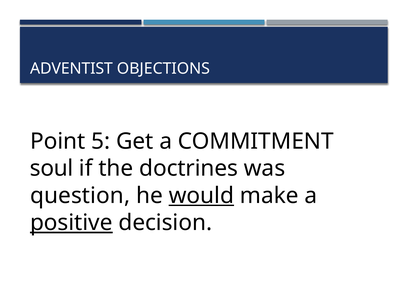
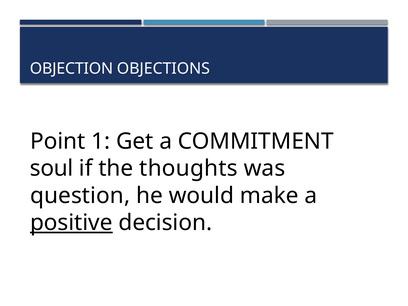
ADVENTIST: ADVENTIST -> OBJECTION (71, 69)
5: 5 -> 1 (101, 141)
doctrines: doctrines -> thoughts (189, 168)
would underline: present -> none (201, 196)
